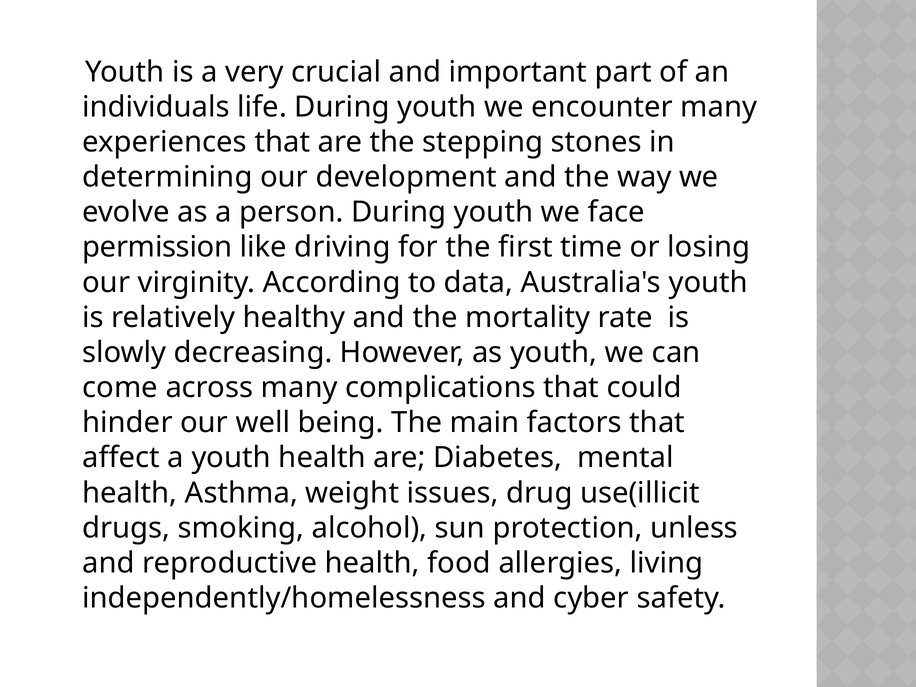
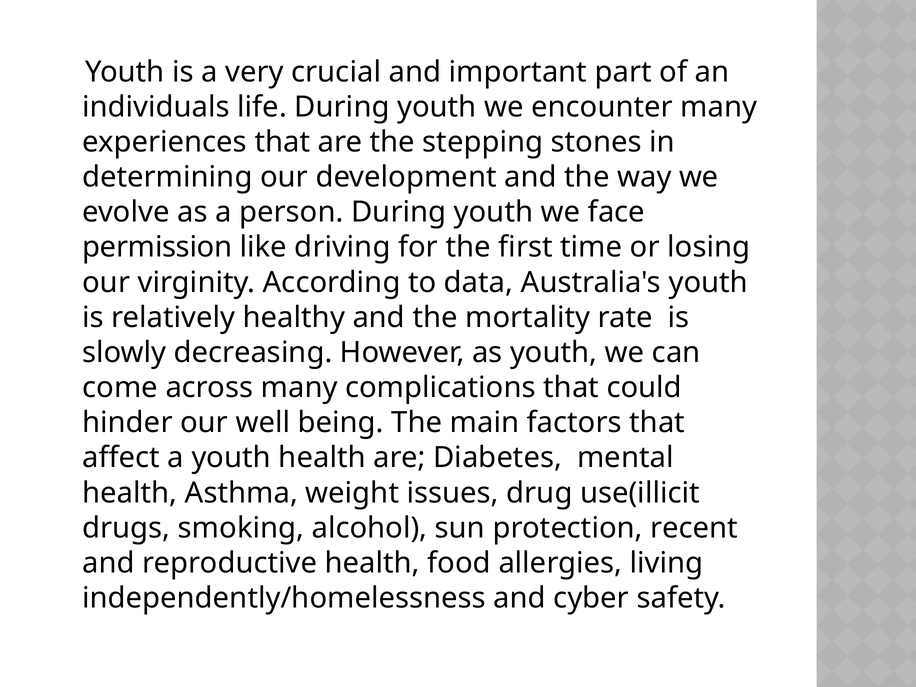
unless: unless -> recent (694, 528)
